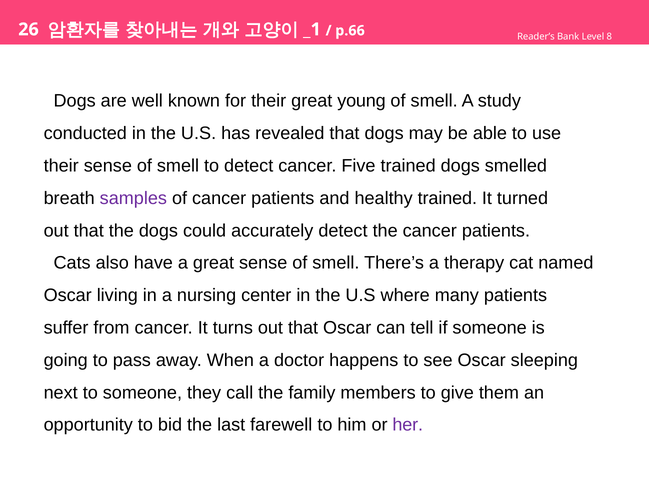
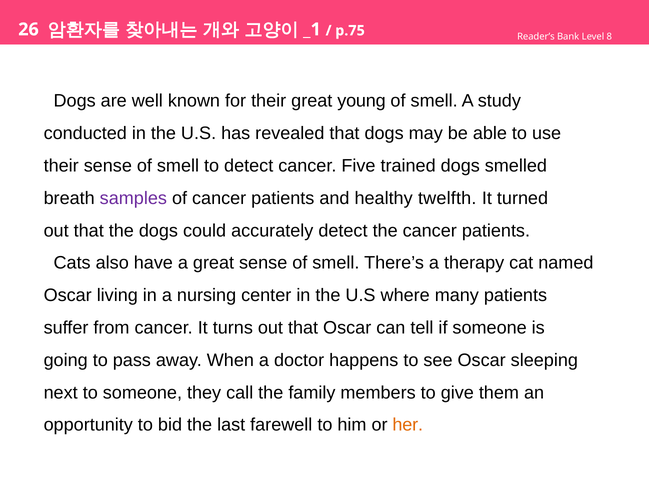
p.66: p.66 -> p.75 (350, 31)
healthy trained: trained -> twelfth (447, 199)
her colour: purple -> orange (408, 426)
